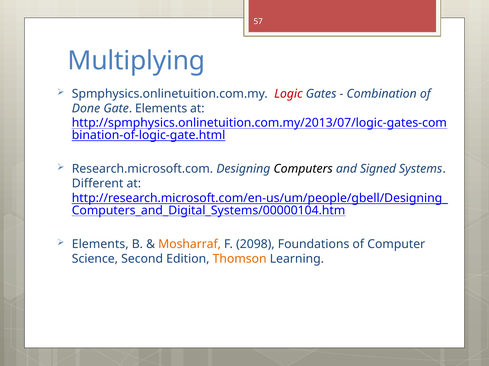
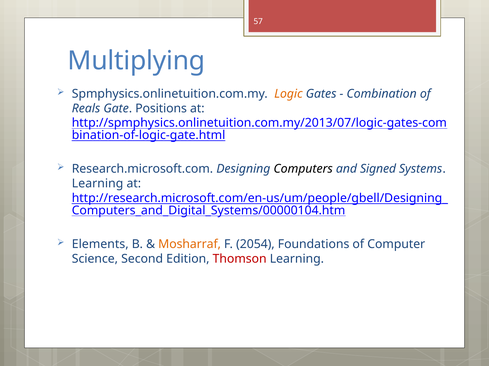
Logic colour: red -> orange (288, 94)
Done: Done -> Reals (86, 109)
Gate Elements: Elements -> Positions (161, 109)
Different: Different -> Learning (98, 184)
2098: 2098 -> 2054 (255, 245)
Thomson colour: orange -> red (240, 259)
